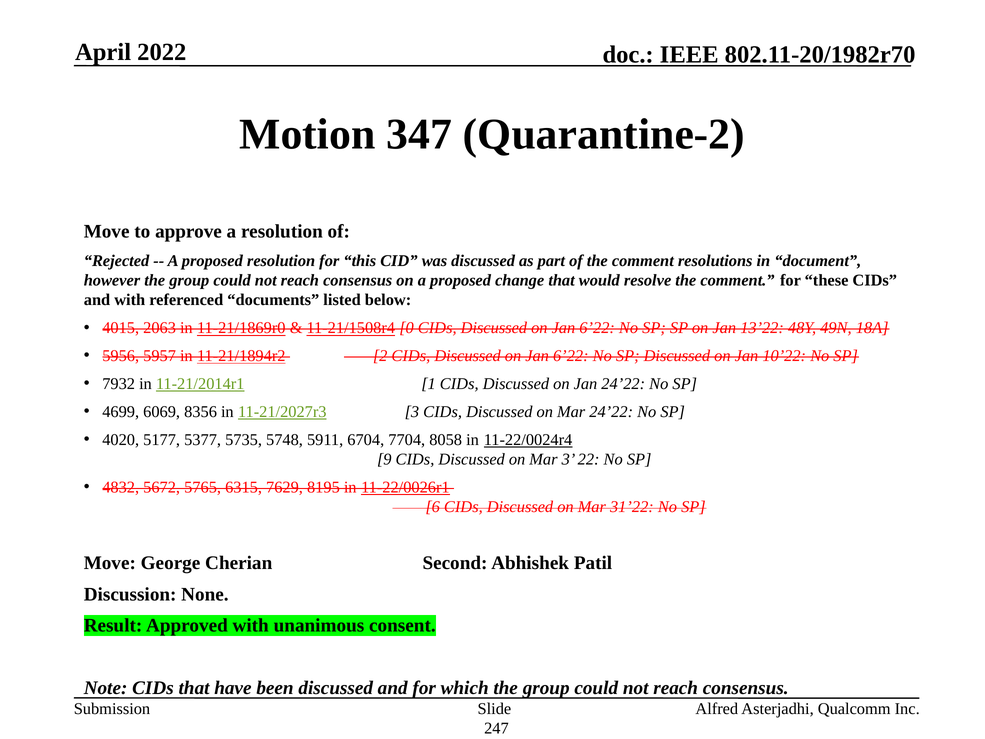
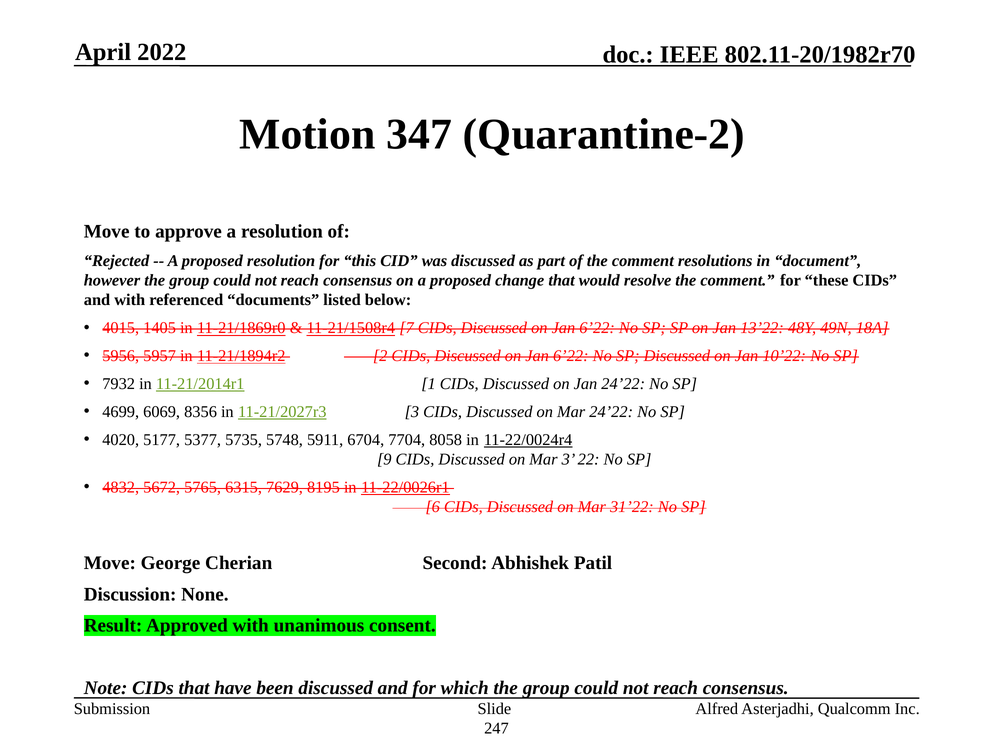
2063: 2063 -> 1405 (160, 328)
0: 0 -> 7 (407, 328)
